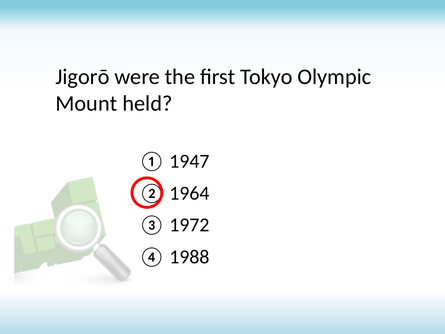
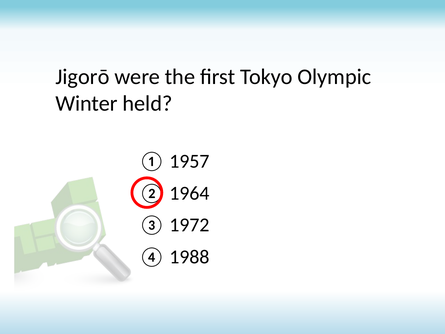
Mount: Mount -> Winter (86, 103)
1947: 1947 -> 1957 (190, 161)
